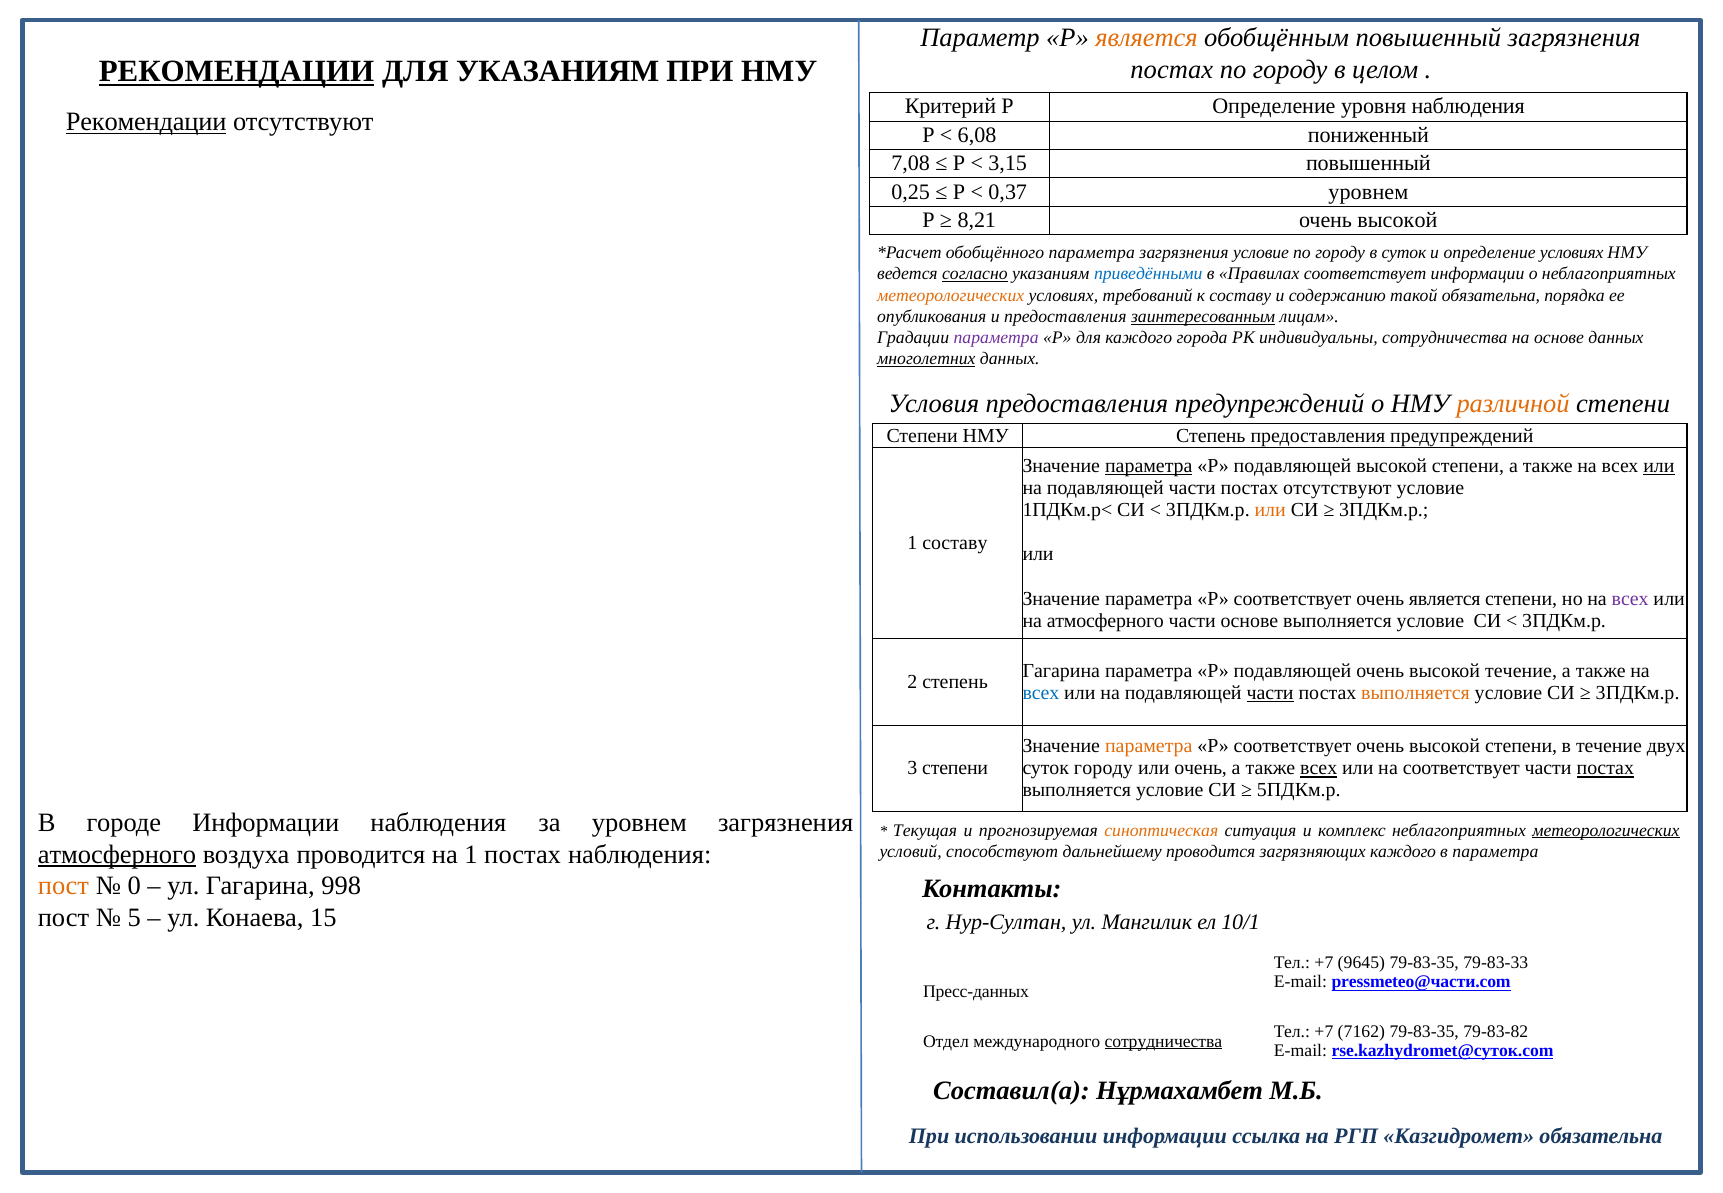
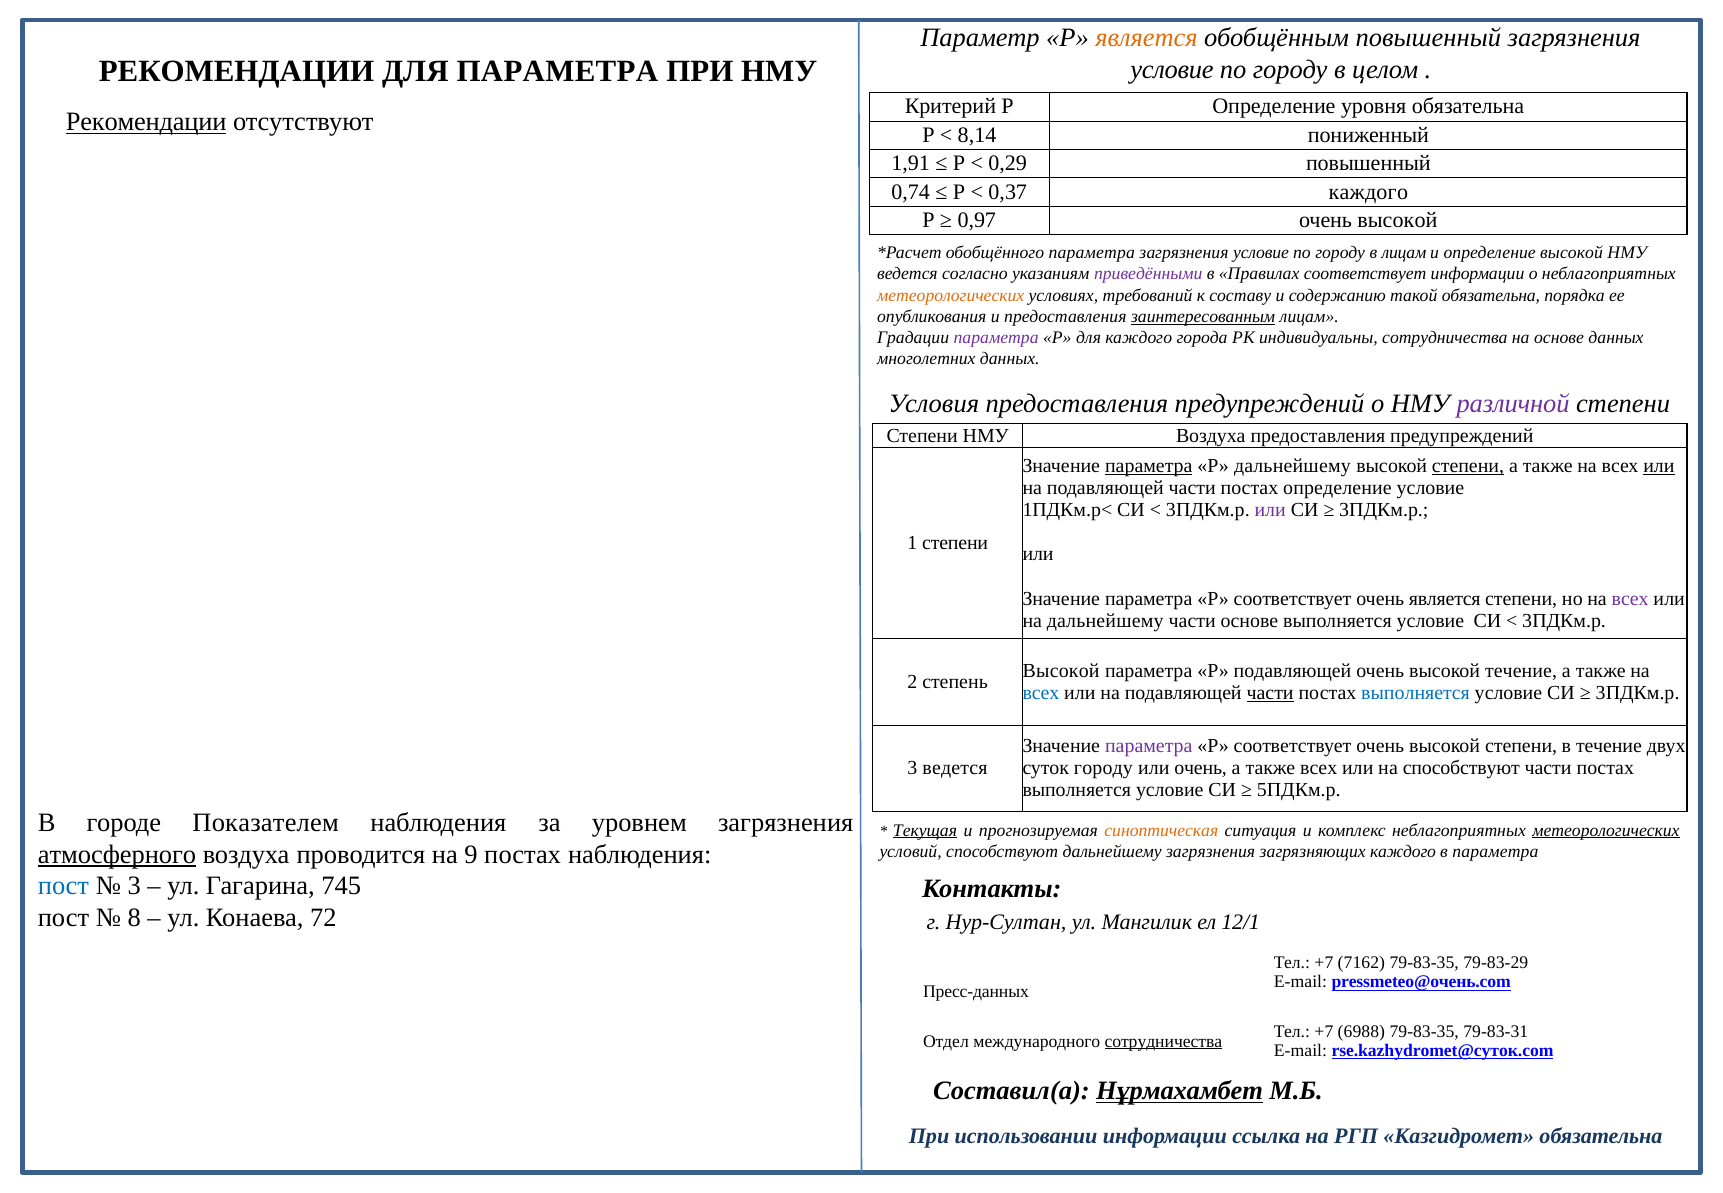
РЕКОМЕНДАЦИИ underline: present -> none (236, 71)
ДЛЯ УКАЗАНИЯМ: УКАЗАНИЯМ -> ПАРАМЕТРА (557, 71)
постах: постах -> условие (1172, 70)
уровня наблюдения: наблюдения -> обязательна (1468, 107)
6,08: 6,08 -> 8,14 (977, 135)
7,08: 7,08 -> 1,91 (911, 164)
3,15: 3,15 -> 0,29 (1008, 164)
0,25: 0,25 -> 0,74 (911, 192)
0,37 уровнем: уровнем -> каждого (1368, 192)
8,21: 8,21 -> 0,97 (977, 220)
в суток: суток -> лицам (1404, 253)
определение условиях: условиях -> высокой (1572, 253)
согласно underline: present -> none (975, 274)
приведёнными colour: blue -> purple (1148, 274)
многолетних underline: present -> none (926, 359)
различной colour: orange -> purple (1513, 403)
НМУ Степень: Степень -> Воздуха (1211, 436)
подавляющей: подавляющей -> дальнейшему (1292, 466)
степени underline: none -> present (1468, 466)
постах отсутствуют: отсутствуют -> определение (1337, 488)
или colour: orange -> purple (1270, 510)
1 составу: составу -> степени (955, 543)
на атмосферного: атмосферного -> дальнейшему (1105, 620)
Гагарина: Гагарина -> Высокой (1061, 671)
выполняется colour: orange -> blue (1415, 693)
параметра colour: orange -> purple (1149, 746)
3 степени: степени -> ведется (955, 768)
всех underline: present -> none (1319, 768)
на соответствует: соответствует -> способствуют (1461, 768)
постах underline: present -> none (1605, 768)
городе Информации: Информации -> Показателем (266, 822)
Текущая underline: none -> present (925, 830)
на 1: 1 -> 9 (471, 854)
дальнейшему проводится: проводится -> загрязнения (1211, 851)
пост colour: orange -> blue (64, 886)
0: 0 -> 3 (134, 886)
998: 998 -> 745 (341, 886)
5: 5 -> 8 (134, 918)
15: 15 -> 72 (323, 918)
10/1: 10/1 -> 12/1 (1241, 922)
9645: 9645 -> 7162 (1361, 962)
79-83-33: 79-83-33 -> 79-83-29 (1496, 962)
pressmeteo@части.com: pressmeteo@части.com -> pressmeteo@очень.com (1421, 982)
7162: 7162 -> 6988 (1361, 1031)
79-83-82: 79-83-82 -> 79-83-31 (1496, 1031)
Нұрмахамбет underline: none -> present (1180, 1091)
